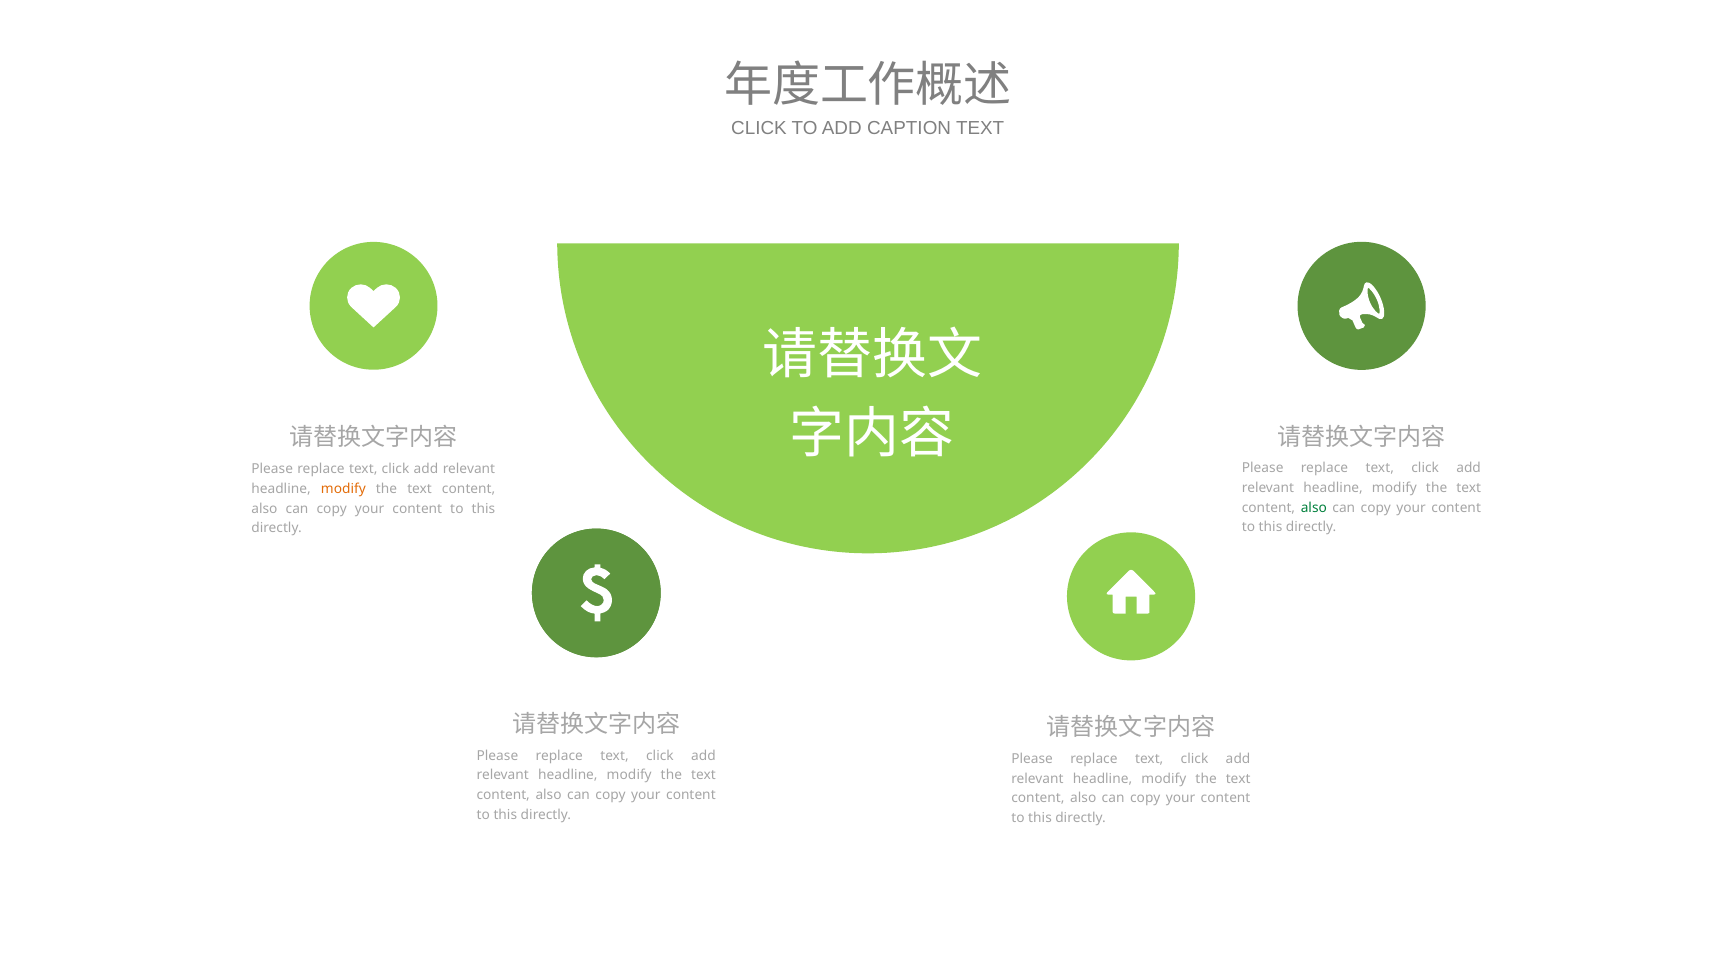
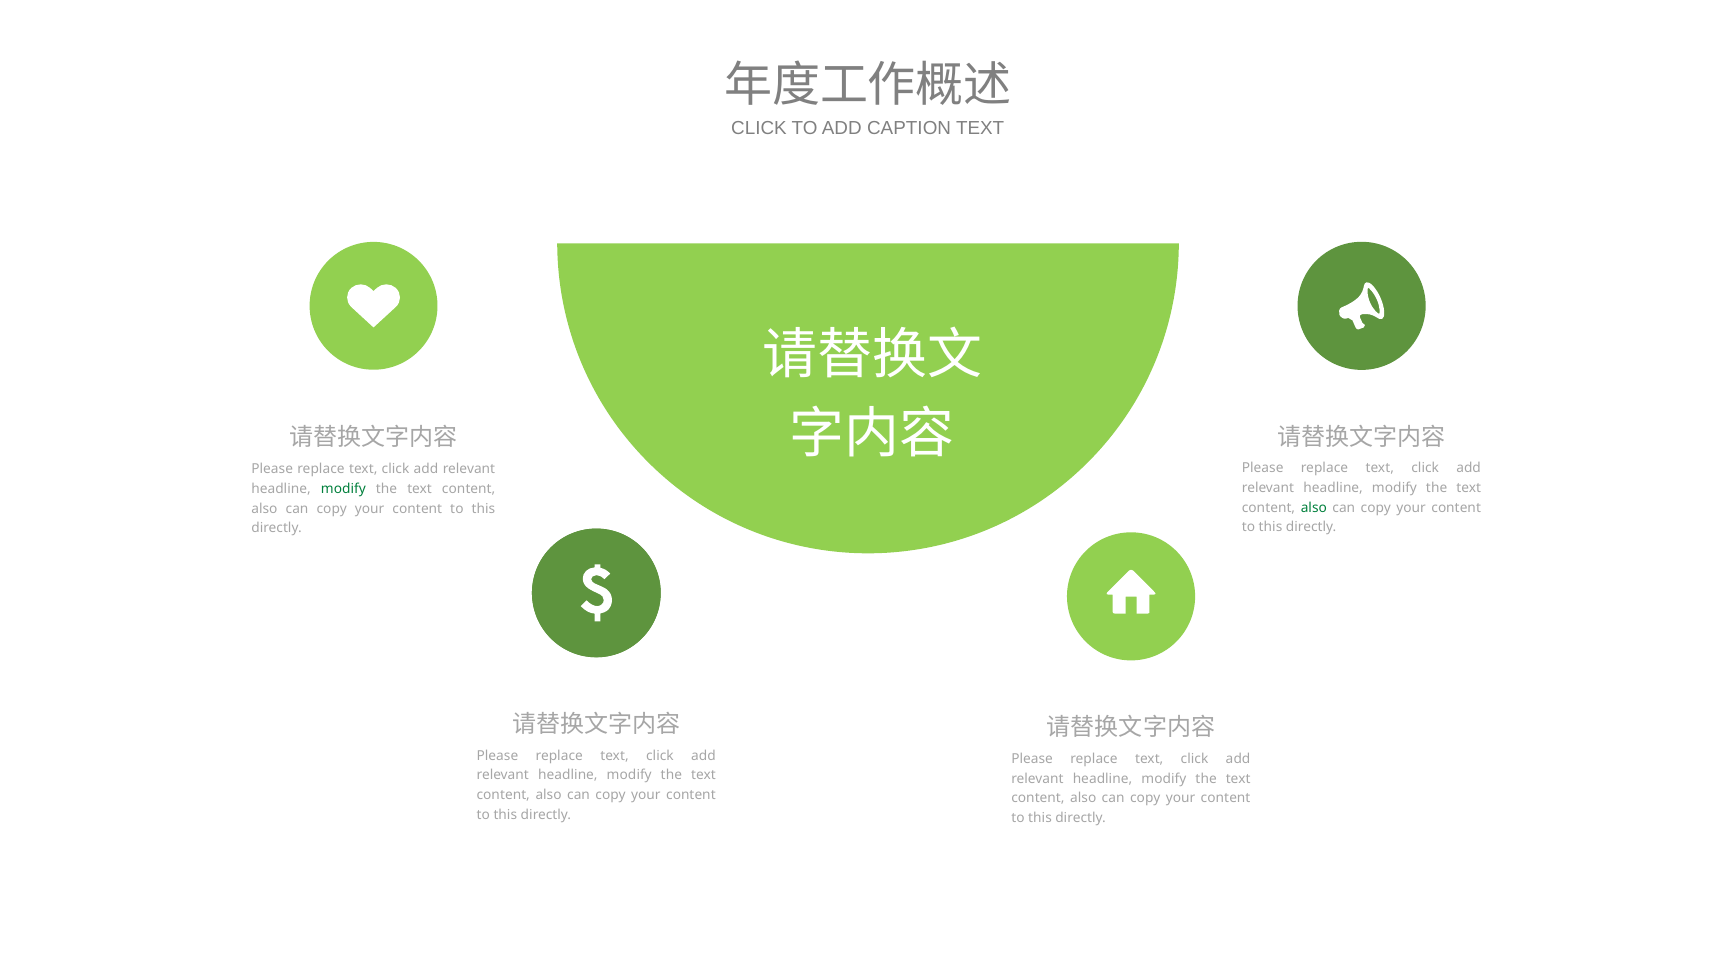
modify colour: orange -> green (343, 489)
